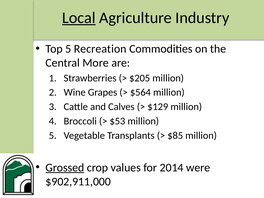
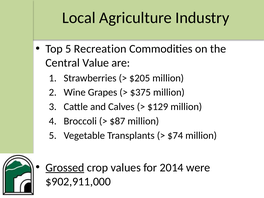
Local underline: present -> none (79, 18)
More: More -> Value (96, 63)
$564: $564 -> $375 (140, 92)
$53: $53 -> $87 (117, 121)
$85: $85 -> $74 (175, 135)
